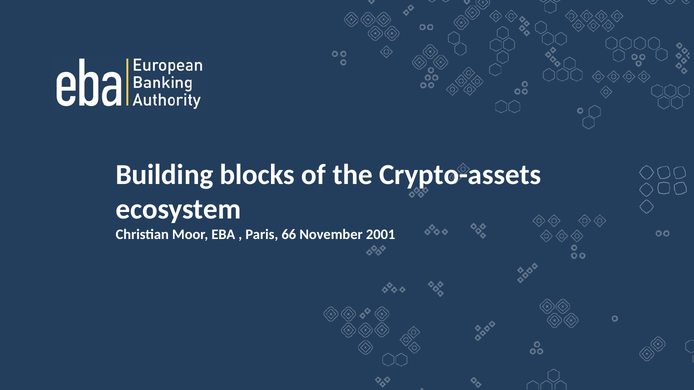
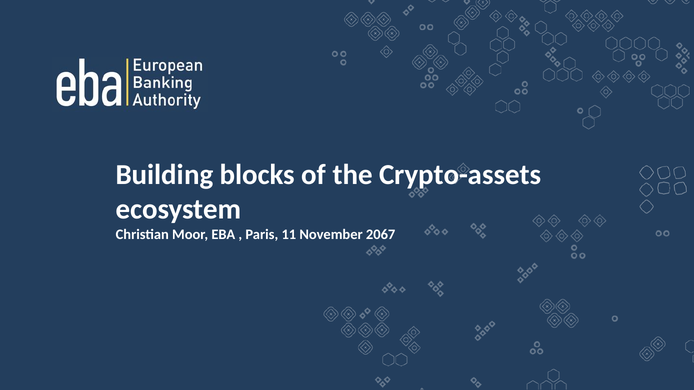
66: 66 -> 11 (289, 235)
2001: 2001 -> 2067 (381, 235)
